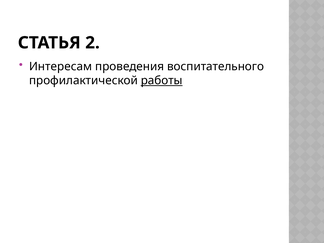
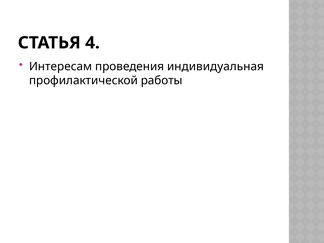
2: 2 -> 4 (92, 43)
воспитательного: воспитательного -> индивидуальная (216, 66)
работы underline: present -> none (162, 80)
